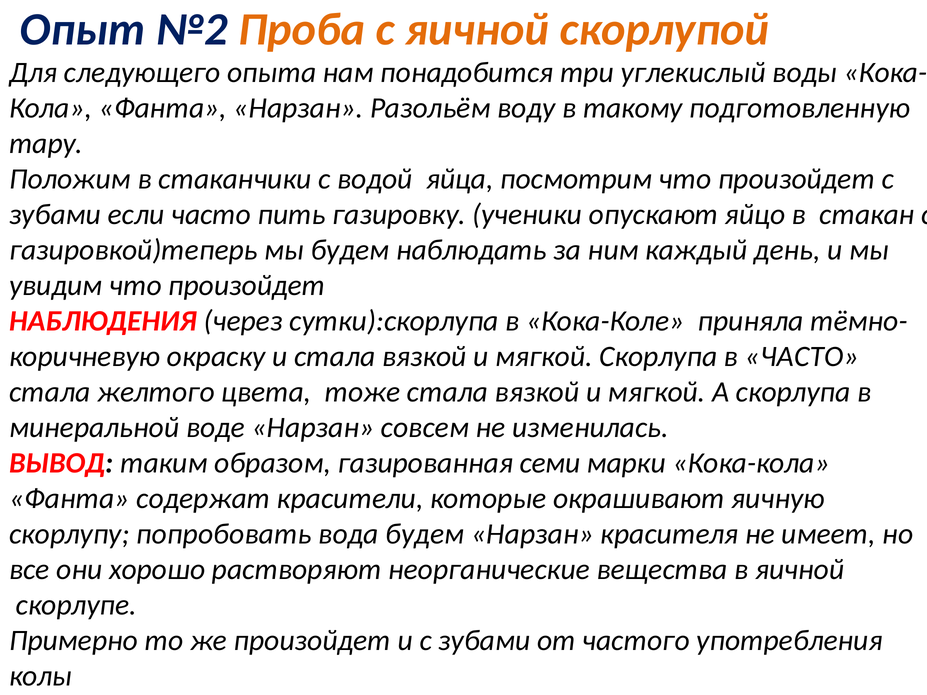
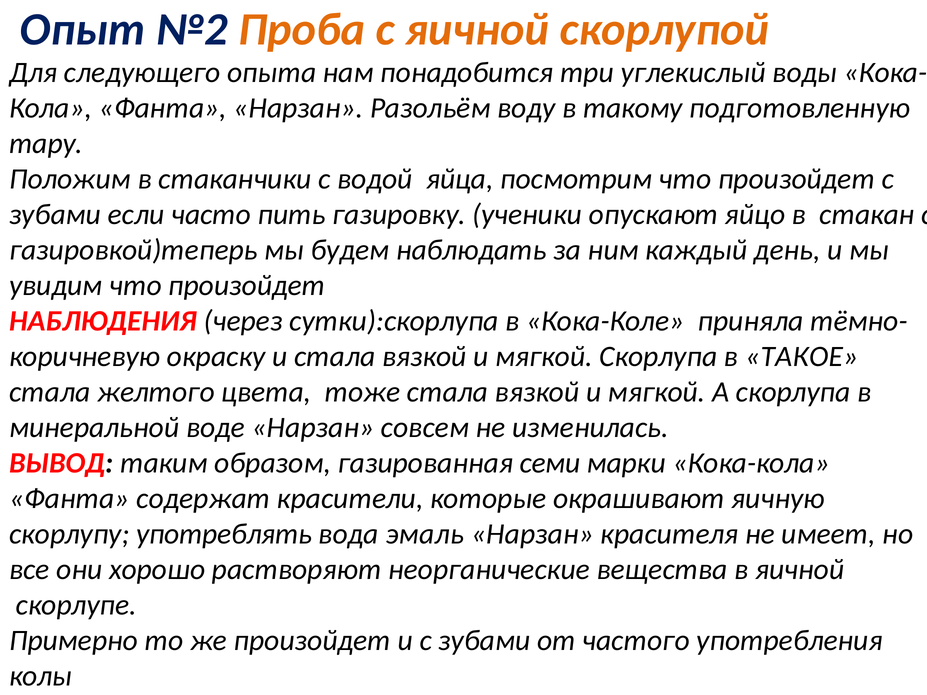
в ЧАСТО: ЧАСТО -> ТАКОЕ (802, 357)
попробовать: попробовать -> употреблять (224, 534)
вода будем: будем -> эмаль (425, 534)
